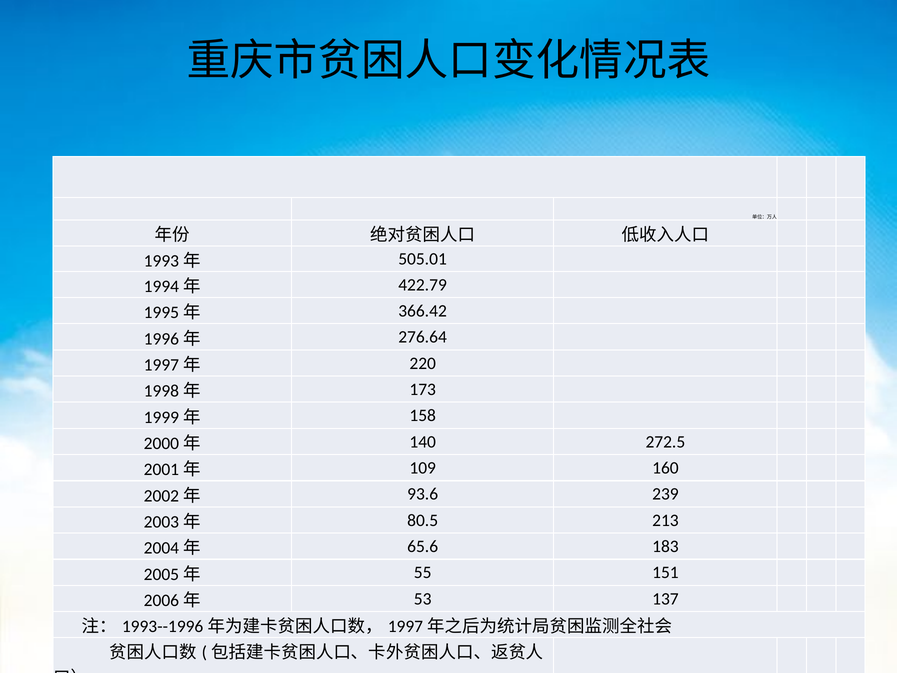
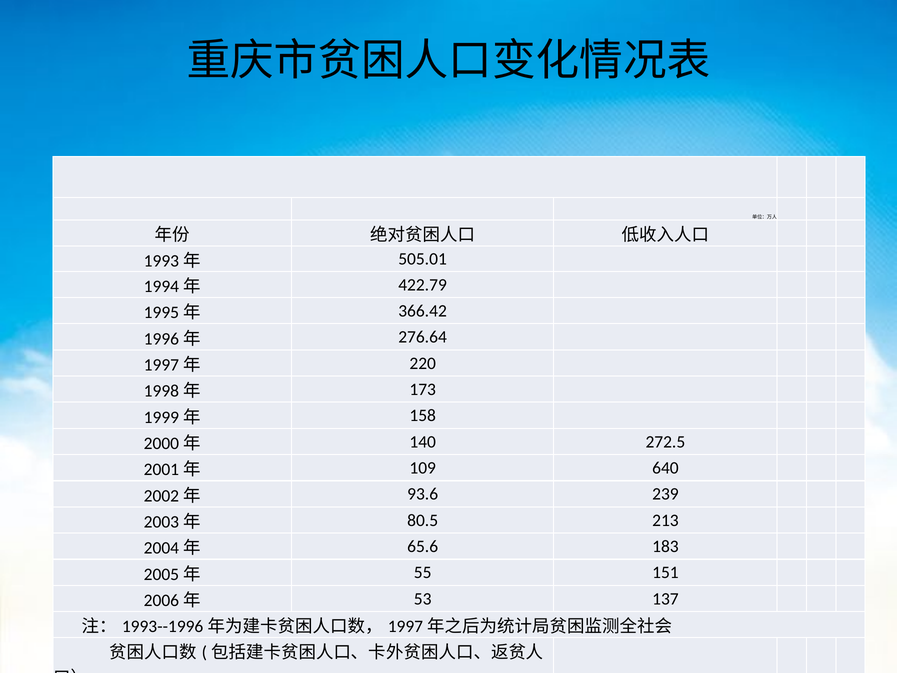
160: 160 -> 640 (665, 468)
